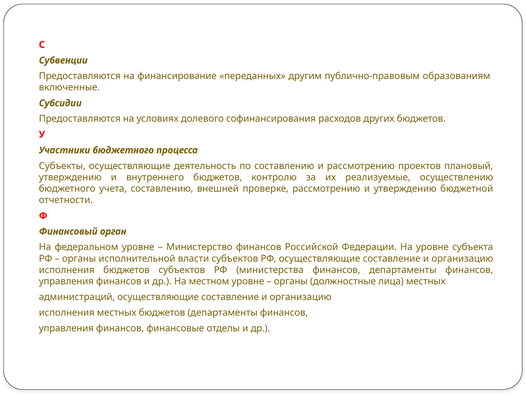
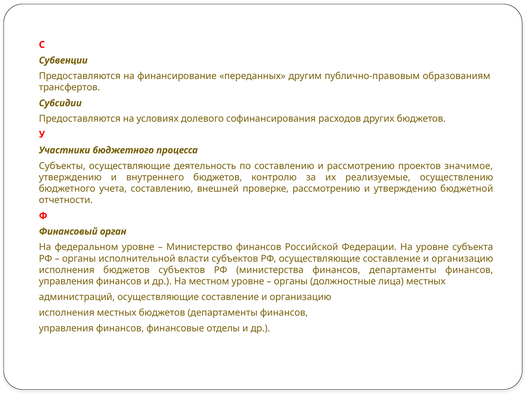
включенные: включенные -> трансфертов (69, 87)
плановый: плановый -> значимое (469, 166)
